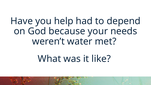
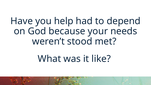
water: water -> stood (80, 41)
